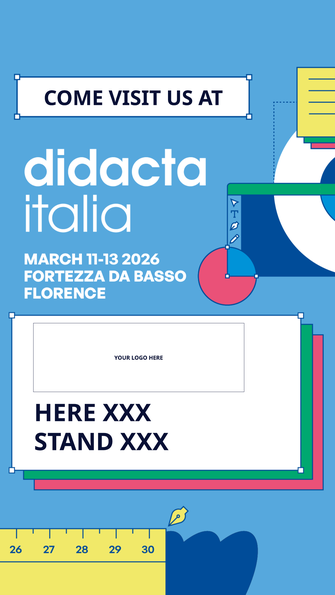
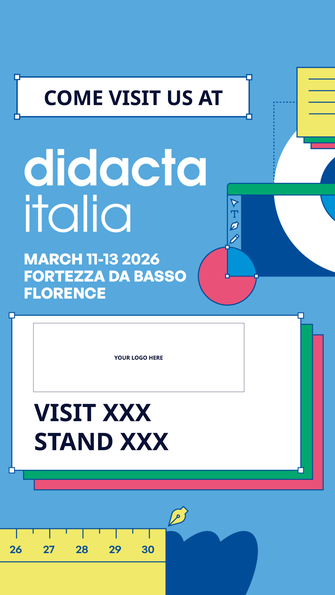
HERE: HERE -> VISIT (65, 414)
